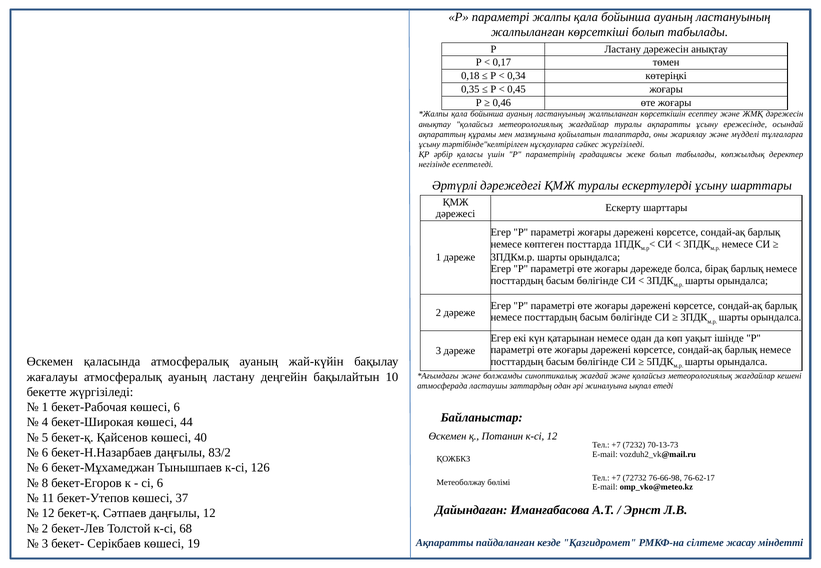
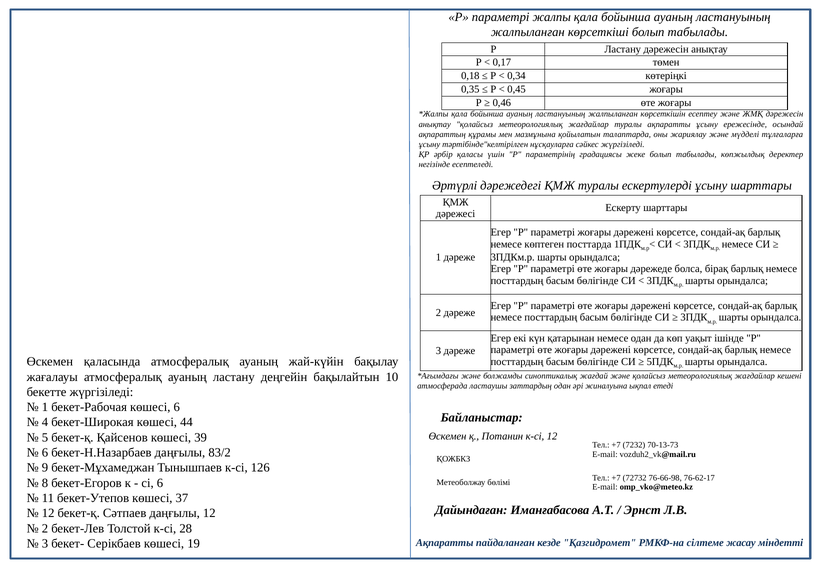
40: 40 -> 39 (201, 438)
6: 6 -> 9 (45, 468)
68: 68 -> 28 (186, 529)
